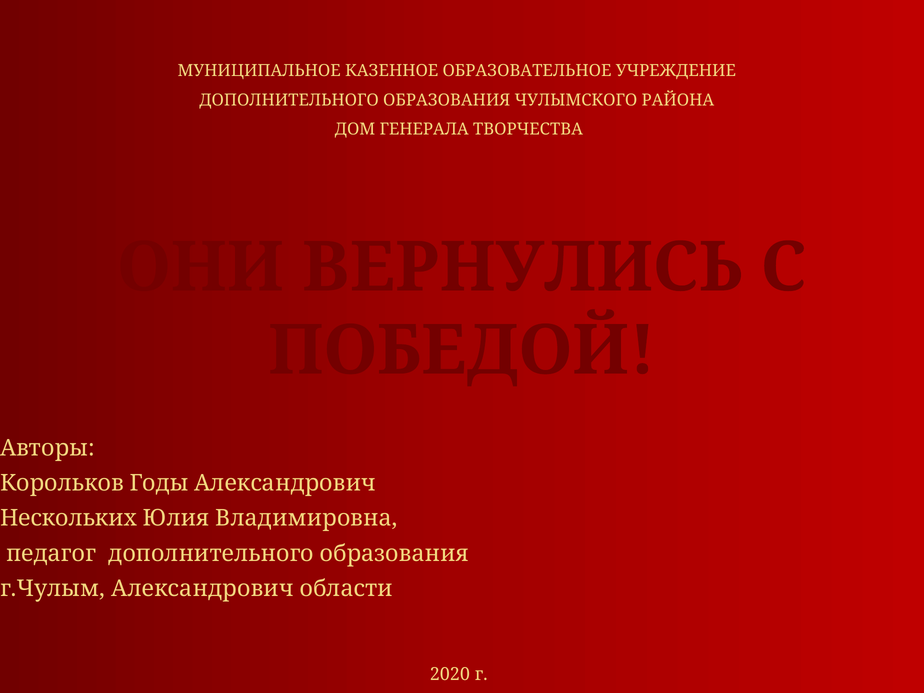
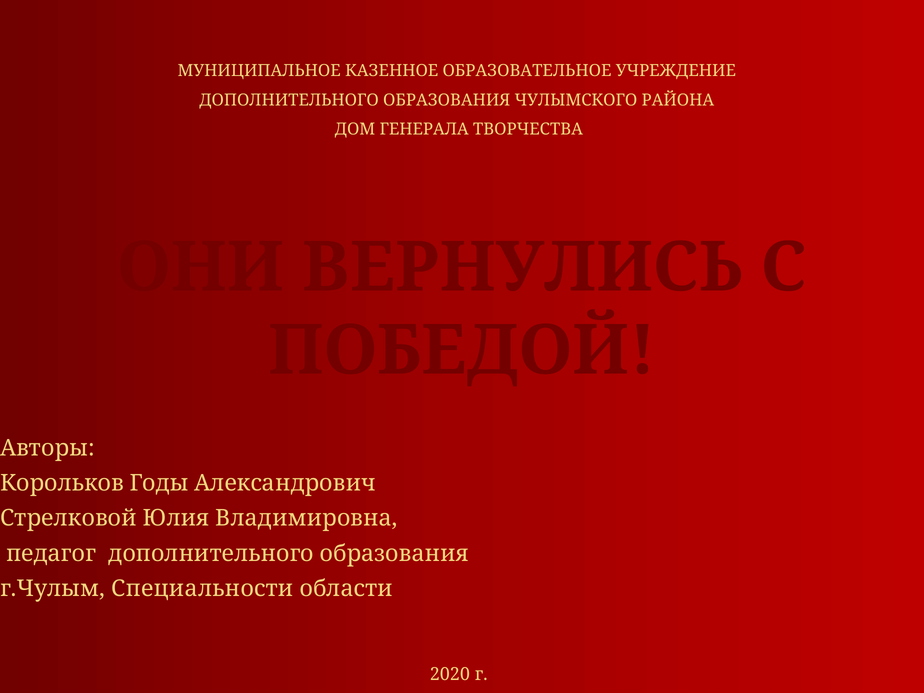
Нескольких: Нескольких -> Стрелковой (68, 518)
г.Чулым Александрович: Александрович -> Специальности (202, 589)
